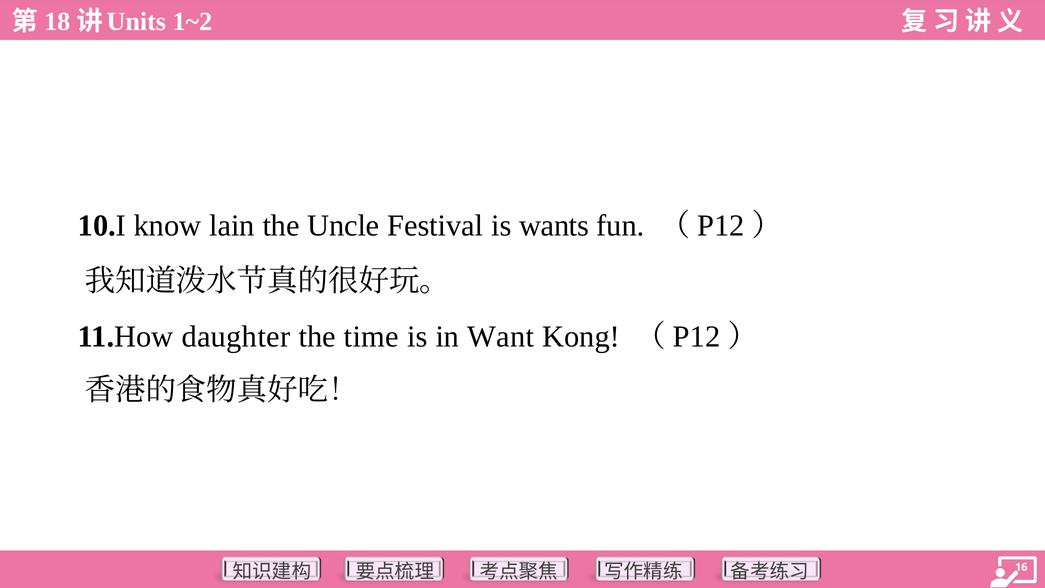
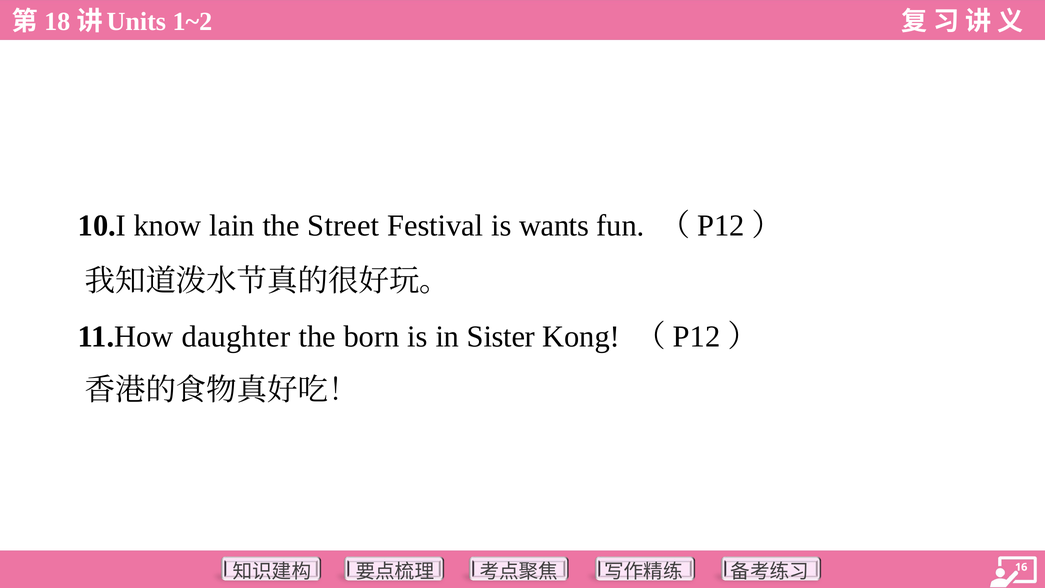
Uncle: Uncle -> Street (343, 226)
time: time -> born (372, 337)
Want: Want -> Sister (501, 337)
